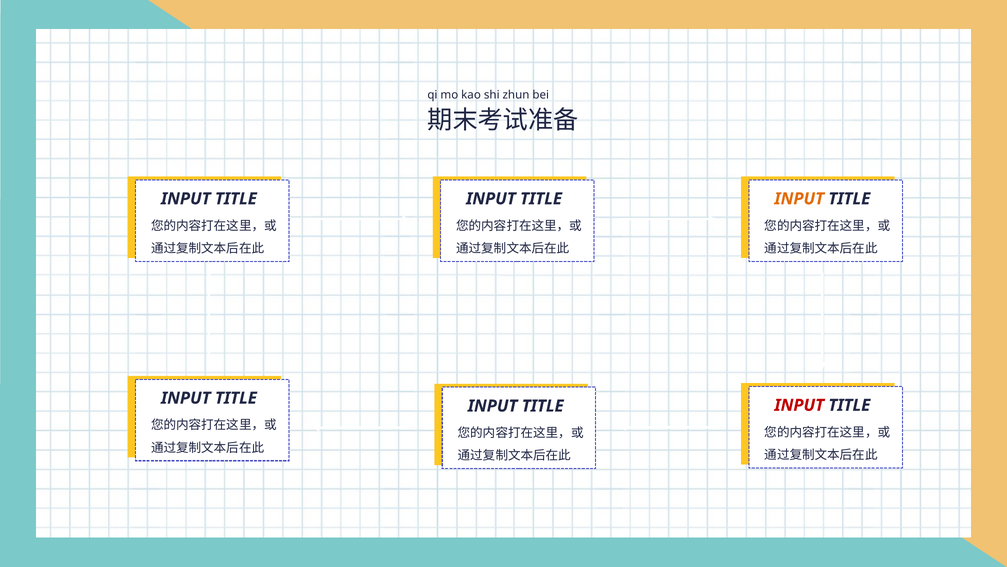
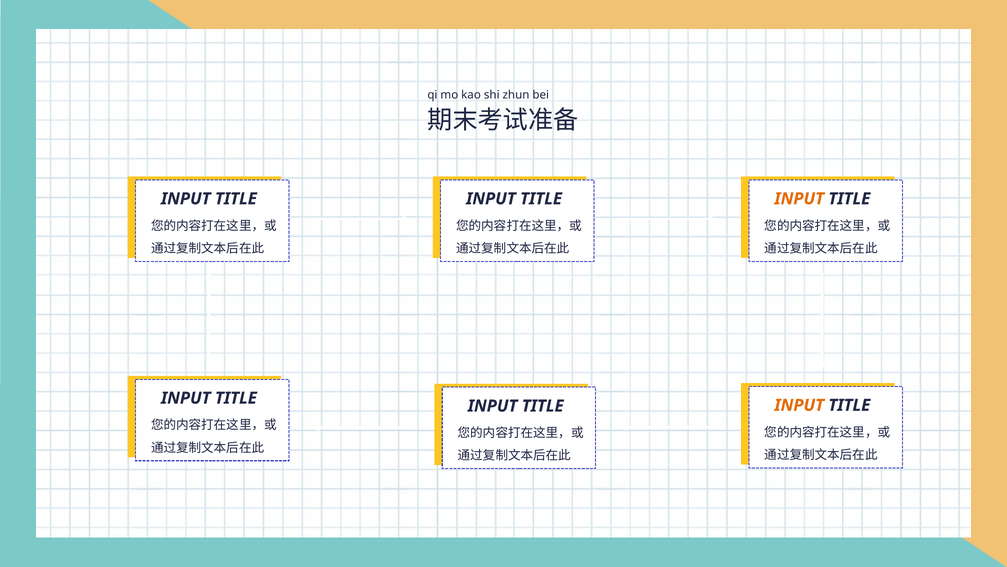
INPUT colour: red -> orange (799, 405)
